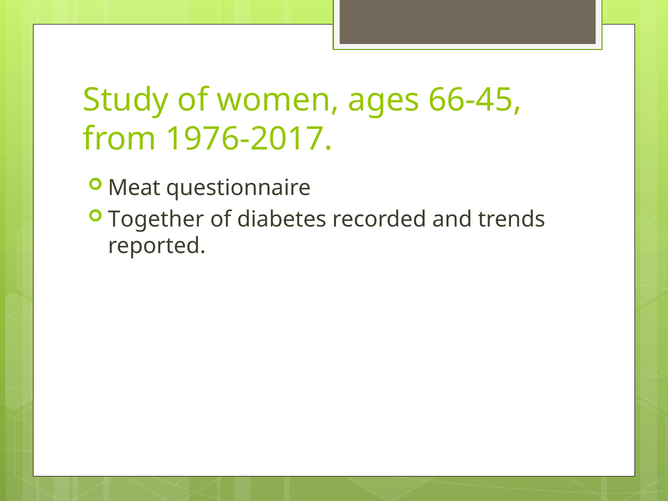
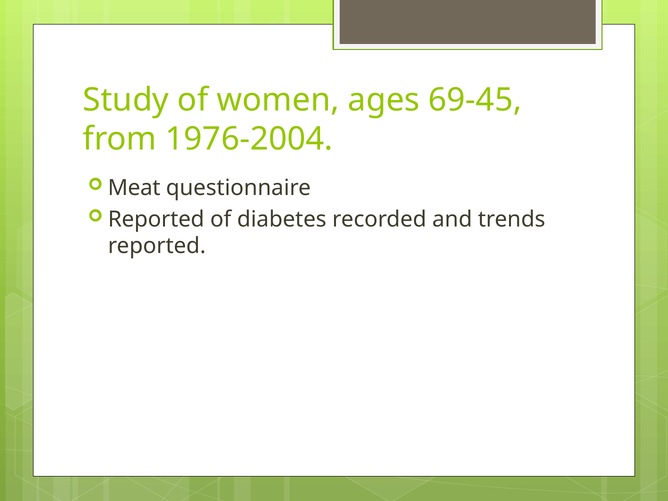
66-45: 66-45 -> 69-45 (475, 100)
1976-2017: 1976-2017 -> 1976-2004 (249, 139)
Together: Together -> Reported (156, 219)
